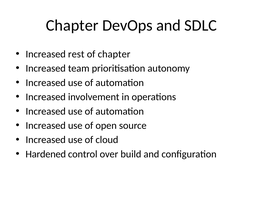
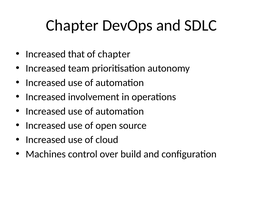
rest: rest -> that (76, 54)
Hardened: Hardened -> Machines (46, 154)
